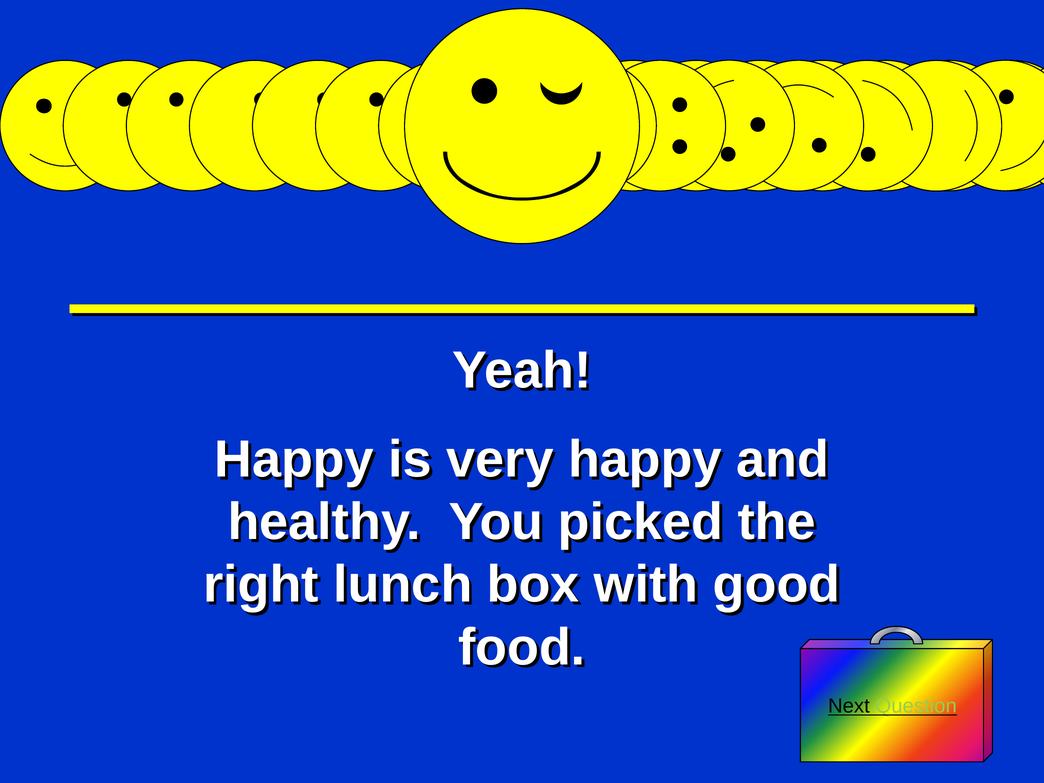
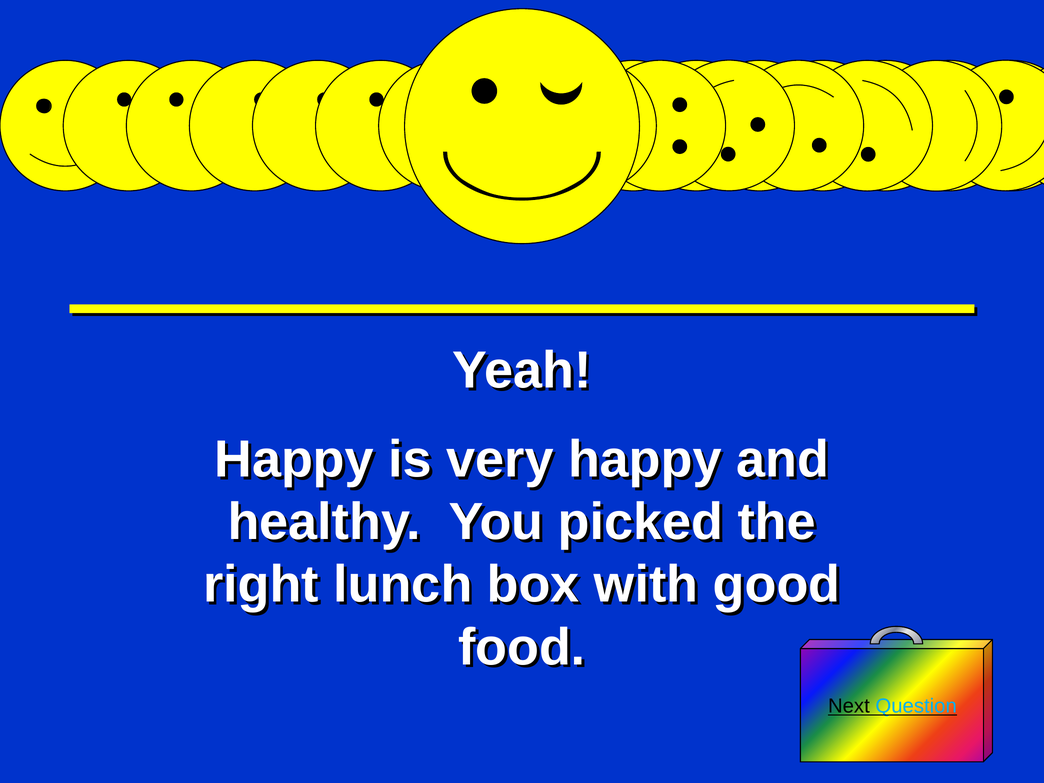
Question colour: light green -> light blue (916, 706)
